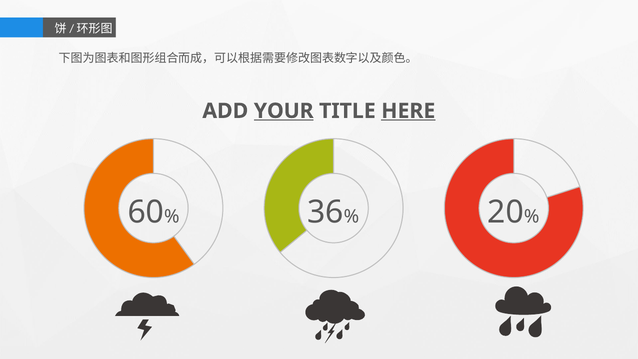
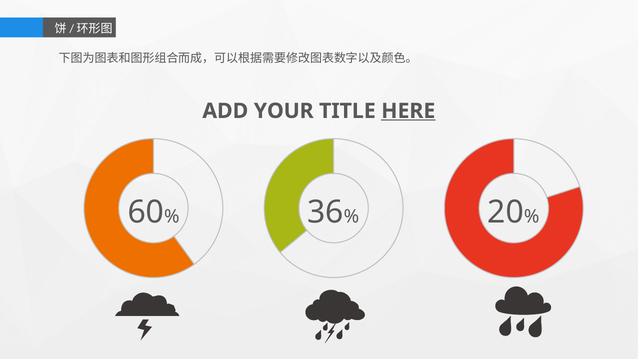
YOUR underline: present -> none (284, 111)
